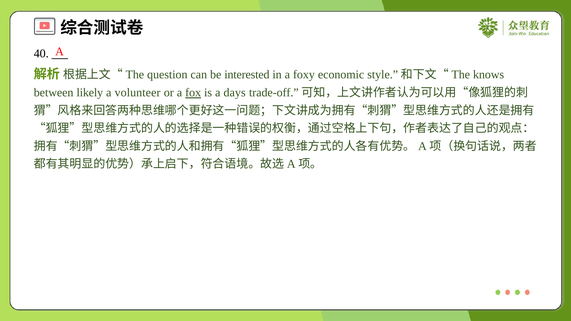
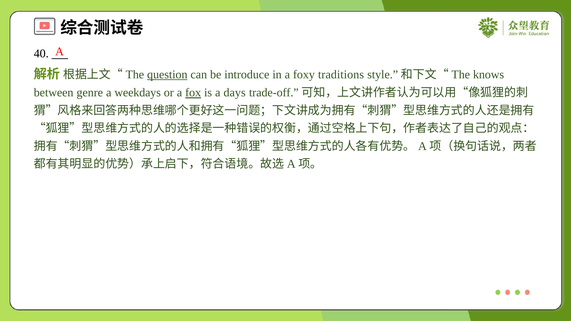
question underline: none -> present (167, 75)
interested: interested -> introduce (247, 75)
economic: economic -> traditions (341, 75)
likely: likely -> genre (90, 93)
volunteer: volunteer -> weekdays (138, 93)
